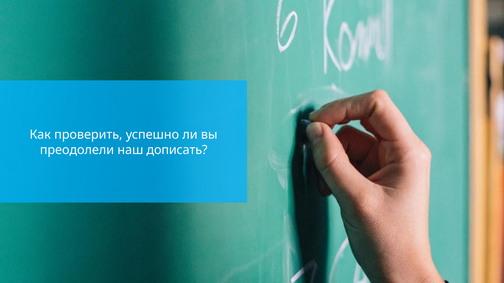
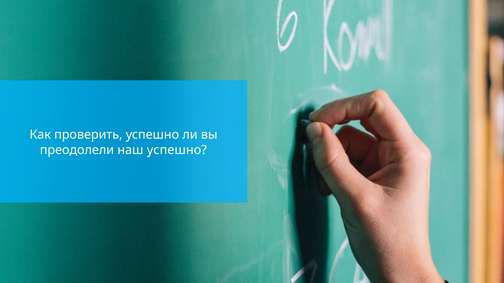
наш дописать: дописать -> успешно (177, 150)
